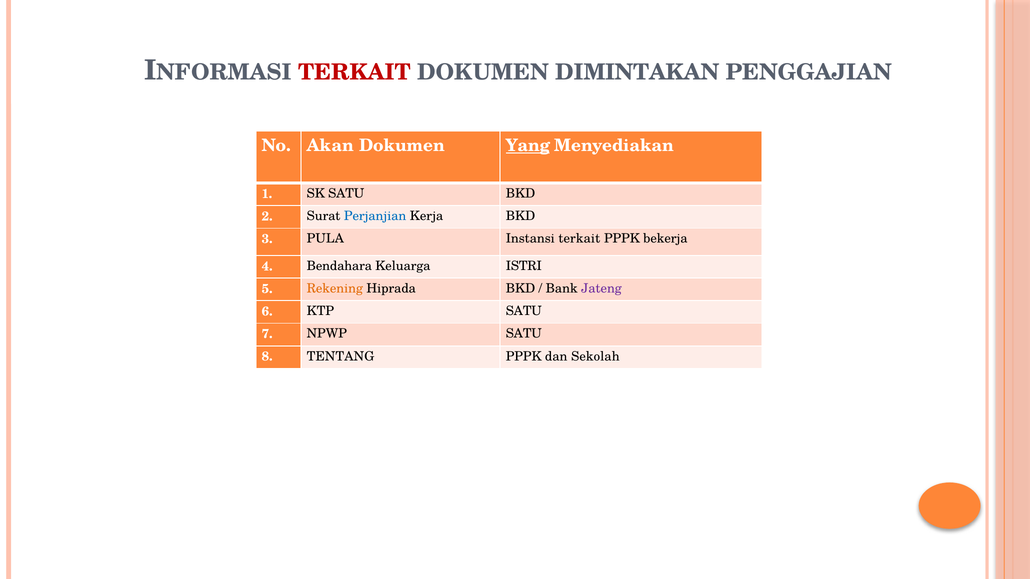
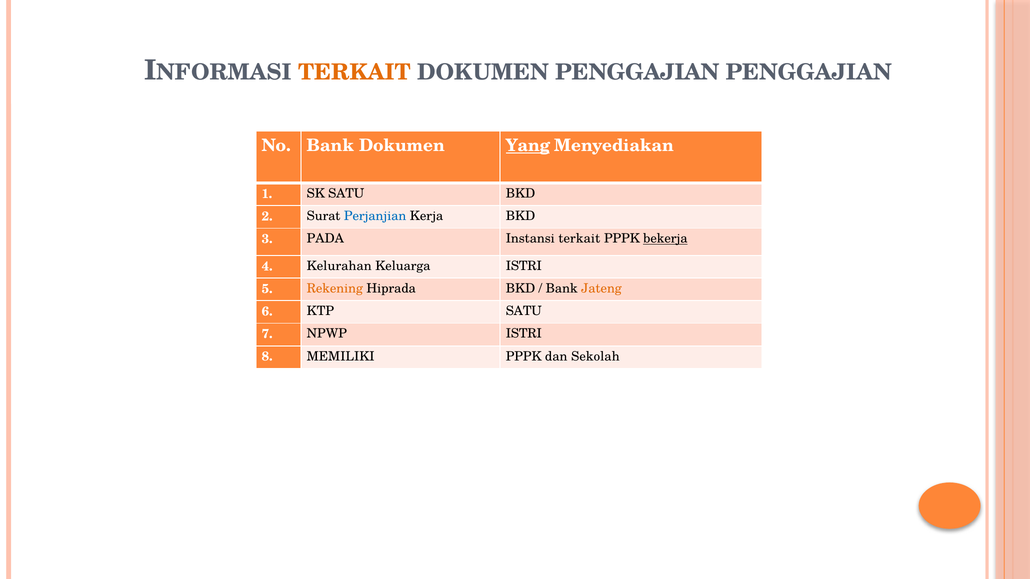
TERKAIT colour: red -> orange (354, 72)
DOKUMEN DIMINTAKAN: DIMINTAKAN -> PENGGAJIAN (637, 72)
No Akan: Akan -> Bank (330, 146)
PULA: PULA -> PADA (325, 239)
bekerja underline: none -> present (665, 239)
Bendahara: Bendahara -> Kelurahan (339, 266)
Jateng colour: purple -> orange (602, 289)
NPWP SATU: SATU -> ISTRI (524, 334)
TENTANG: TENTANG -> MEMILIKI (341, 357)
